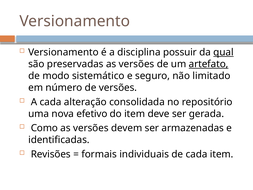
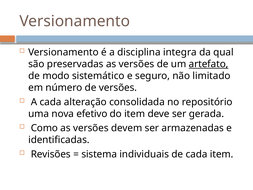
possuir: possuir -> integra (180, 52)
qual underline: present -> none (223, 52)
formais: formais -> sistema (99, 154)
